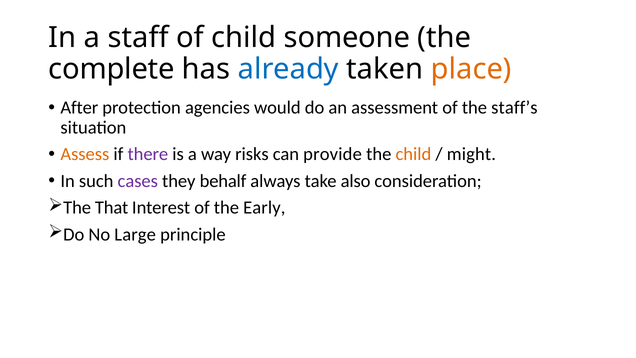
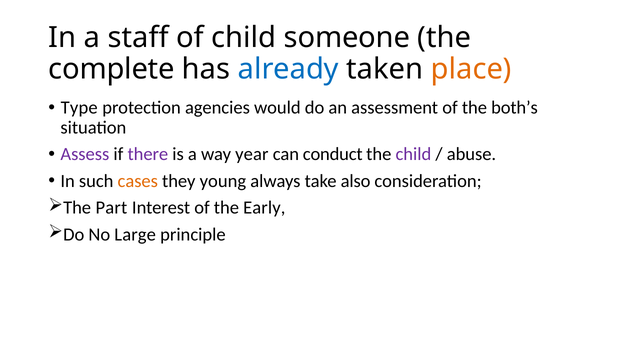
After: After -> Type (79, 108)
staff’s: staff’s -> both’s (515, 108)
Assess colour: orange -> purple (85, 154)
risks: risks -> year (252, 154)
provide: provide -> conduct (333, 154)
child colour: orange -> purple (413, 154)
might: might -> abuse (471, 154)
cases colour: purple -> orange (138, 181)
behalf: behalf -> young (223, 181)
That: That -> Part (111, 208)
